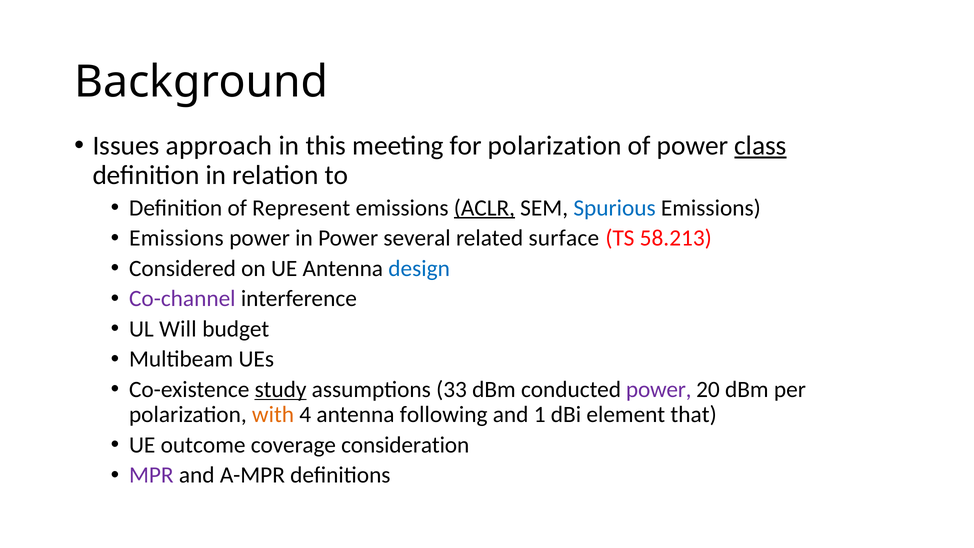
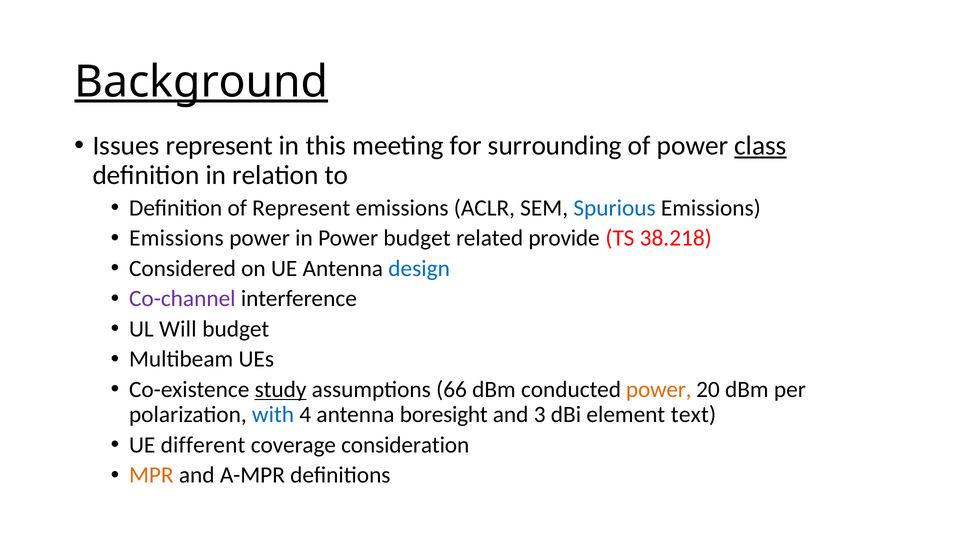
Background underline: none -> present (201, 82)
Issues approach: approach -> represent (219, 146)
for polarization: polarization -> surrounding (555, 146)
ACLR underline: present -> none (484, 208)
Power several: several -> budget (417, 238)
surface: surface -> provide (564, 238)
58.213: 58.213 -> 38.218 (676, 238)
33: 33 -> 66 (452, 389)
power colour: purple -> orange (659, 389)
with colour: orange -> blue (273, 415)
following: following -> boresight (444, 415)
1: 1 -> 3 (540, 415)
that: that -> text (693, 415)
outcome: outcome -> different (203, 445)
MPR colour: purple -> orange (151, 475)
